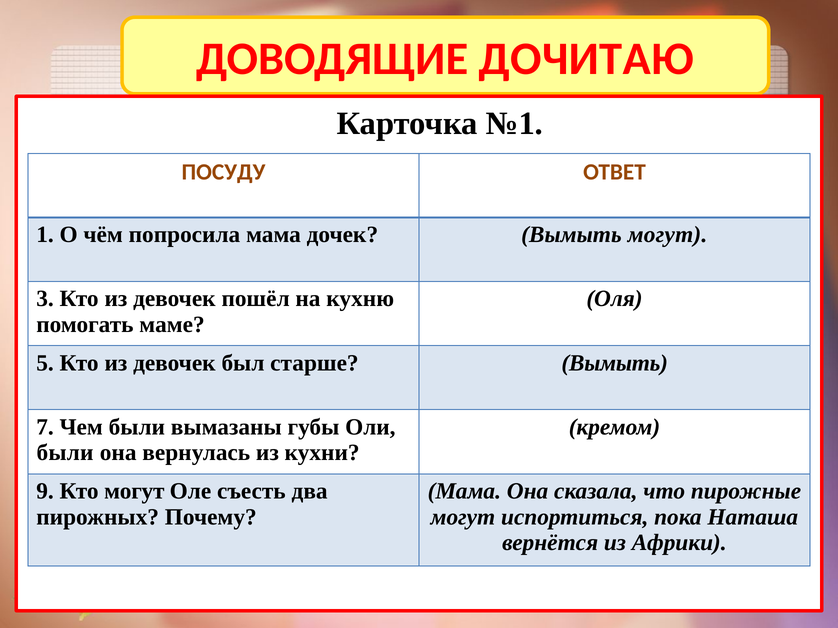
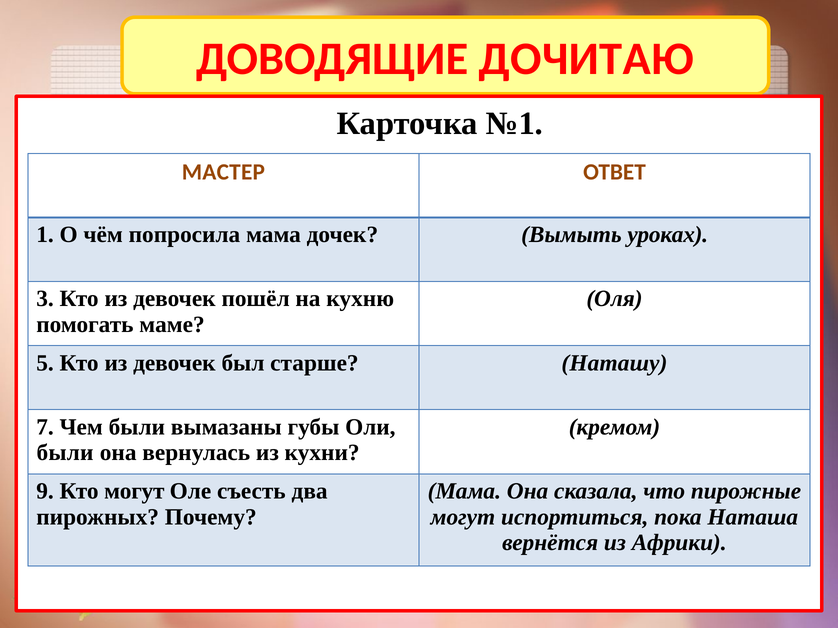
ПОСУДУ: ПОСУДУ -> МАСТЕР (223, 172)
Вымыть могут: могут -> уроках (668, 235)
старше Вымыть: Вымыть -> Наташу (614, 363)
